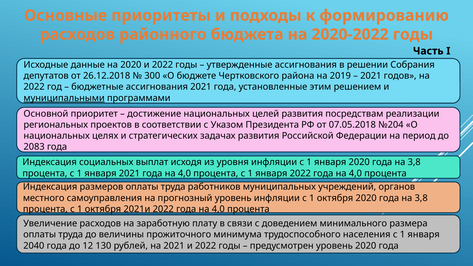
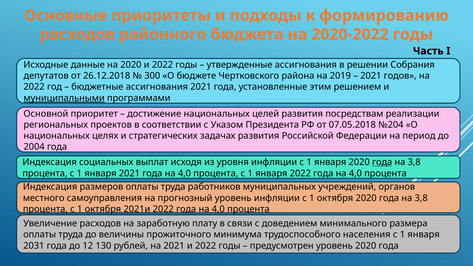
2083: 2083 -> 2004 (34, 147)
года underline: none -> present (382, 162)
2040: 2040 -> 2031 (34, 246)
